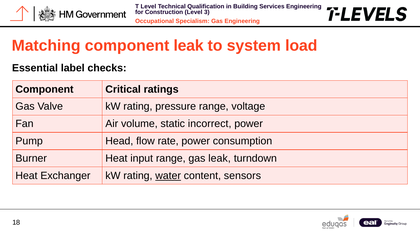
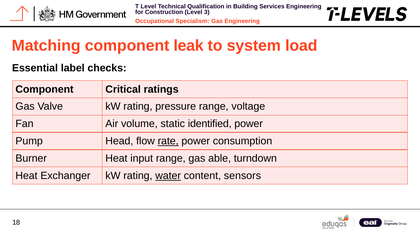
incorrect: incorrect -> identified (210, 124)
rate underline: none -> present (168, 141)
gas leak: leak -> able (220, 158)
